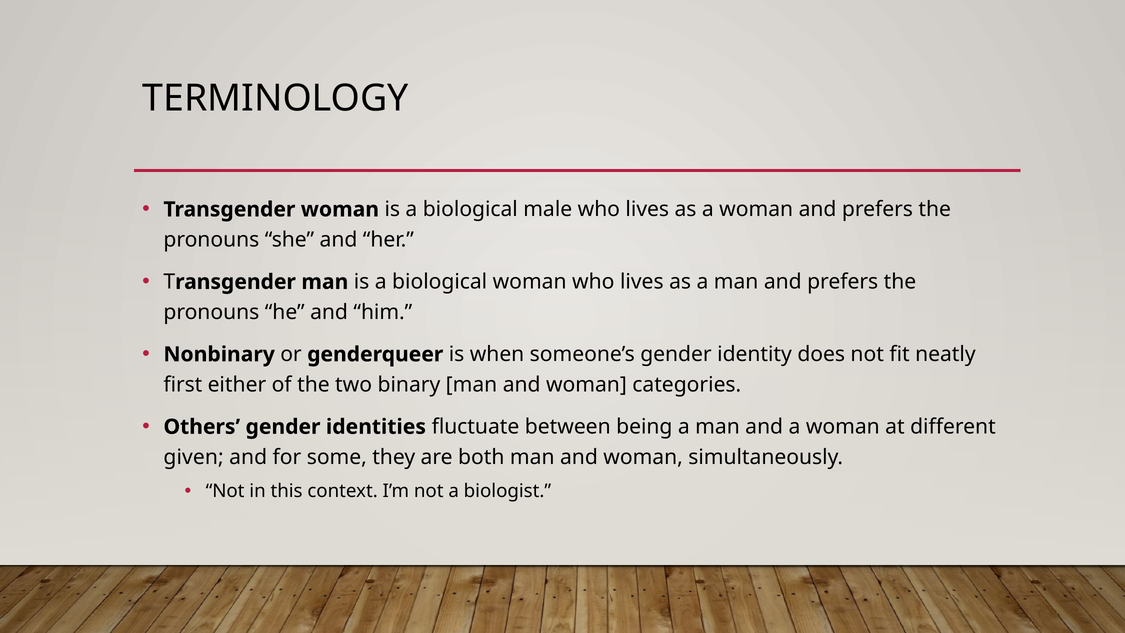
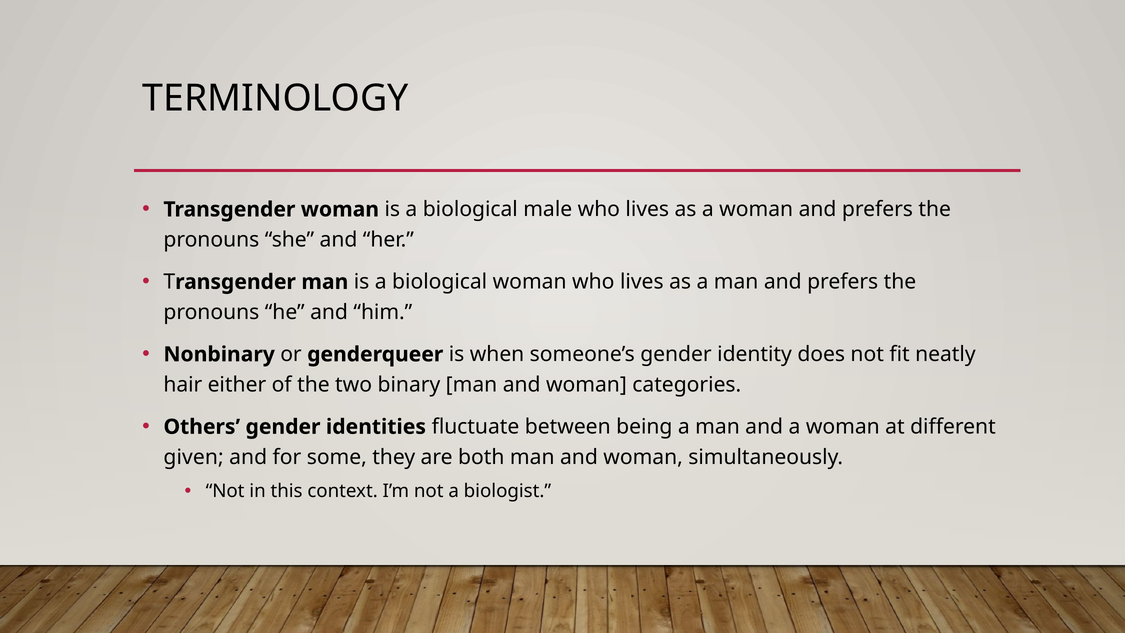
first: first -> hair (183, 385)
